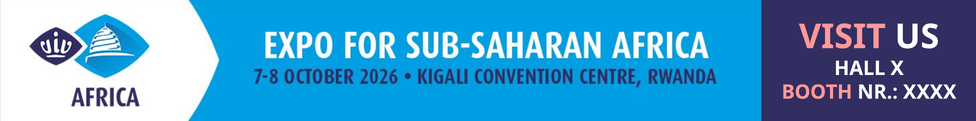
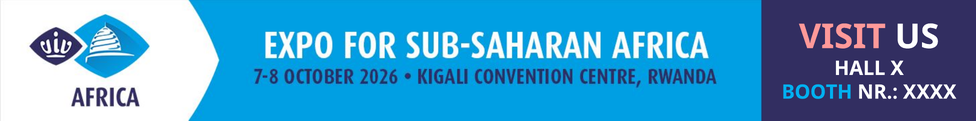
BOOTH colour: pink -> light blue (817, 92)
